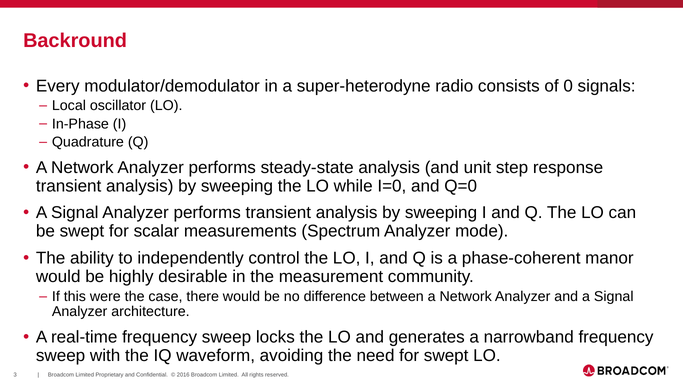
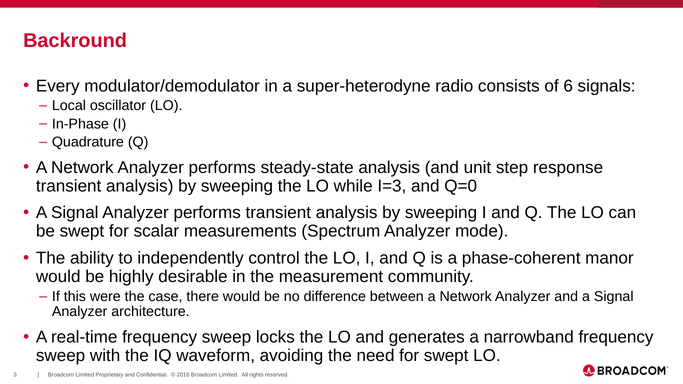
0: 0 -> 6 (568, 86)
I=0: I=0 -> I=3 (392, 186)
